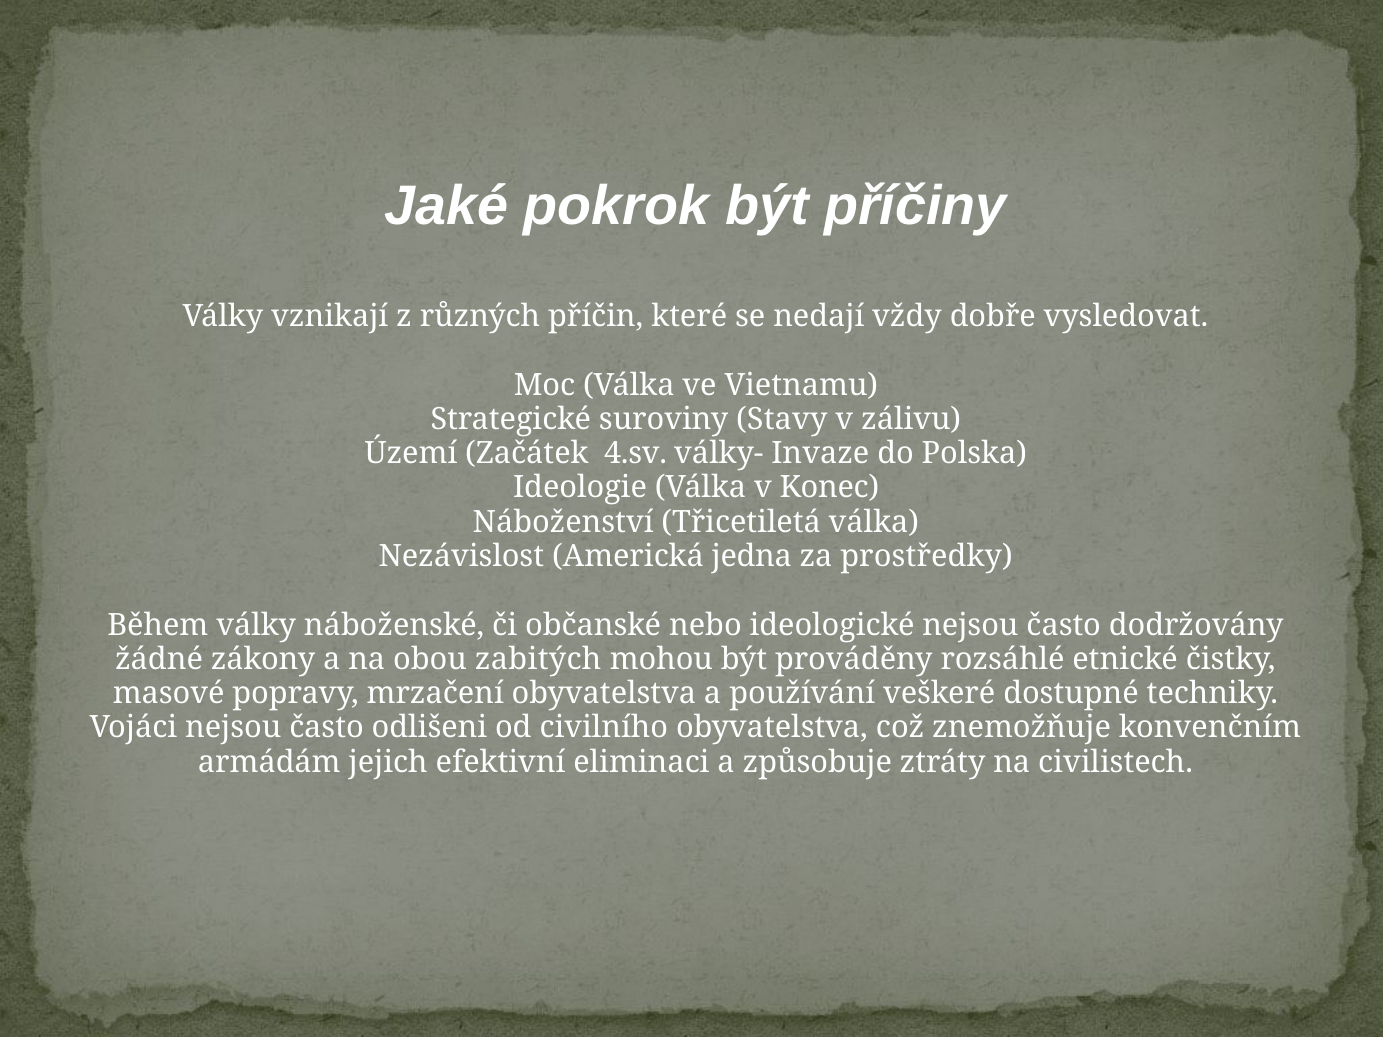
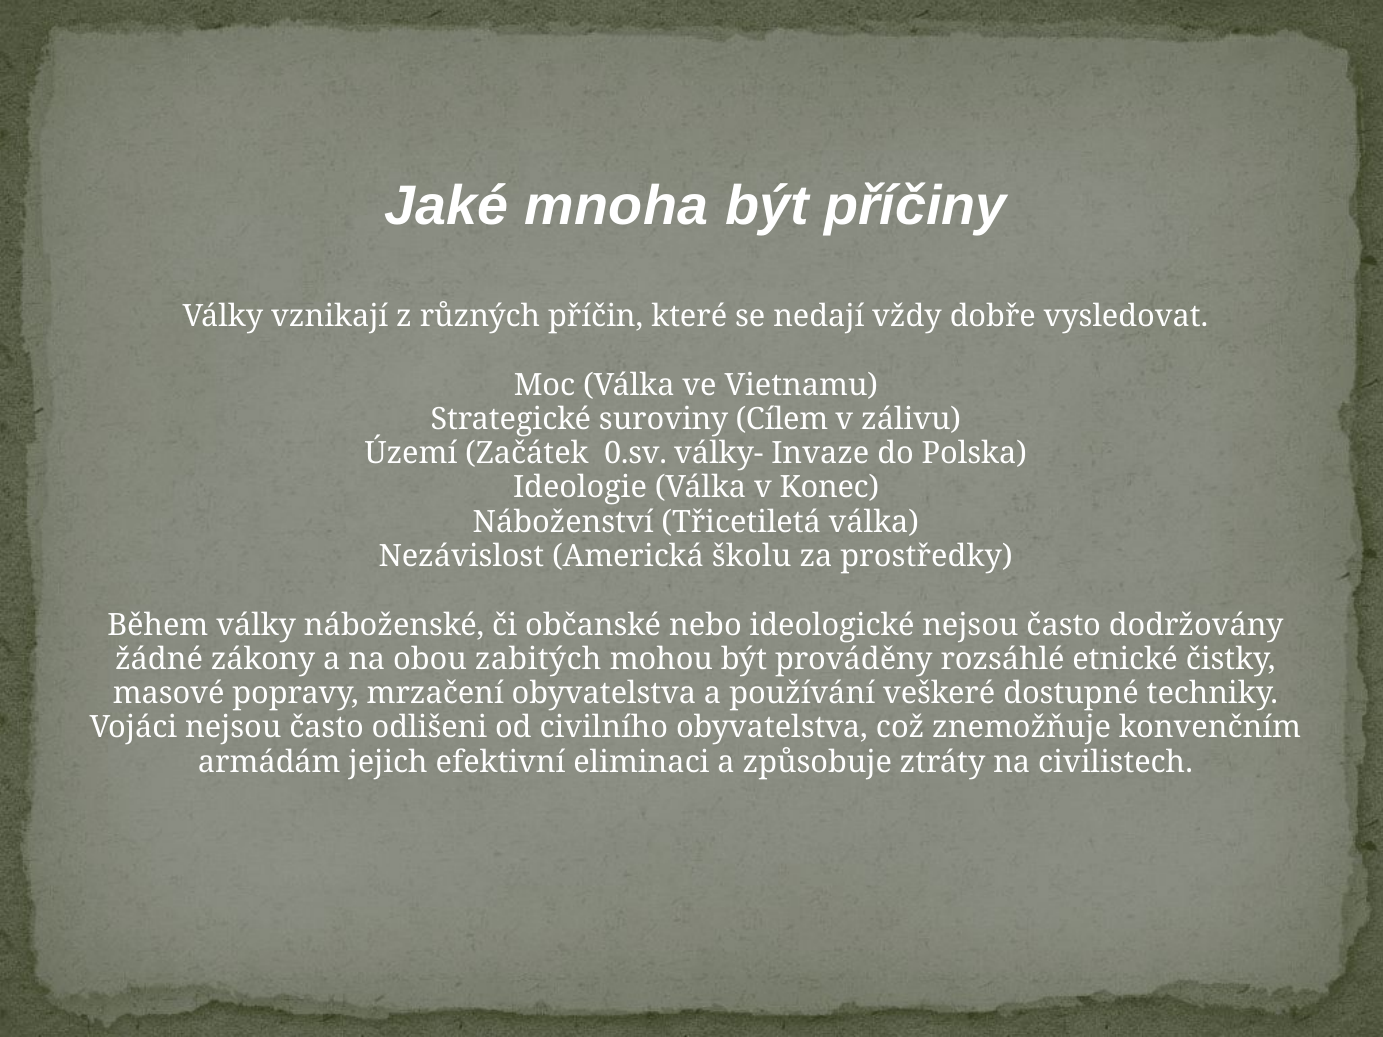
pokrok: pokrok -> mnoha (617, 206)
Stavy: Stavy -> Cílem (782, 419)
4.sv: 4.sv -> 0.sv (636, 454)
jedna: jedna -> školu (752, 557)
